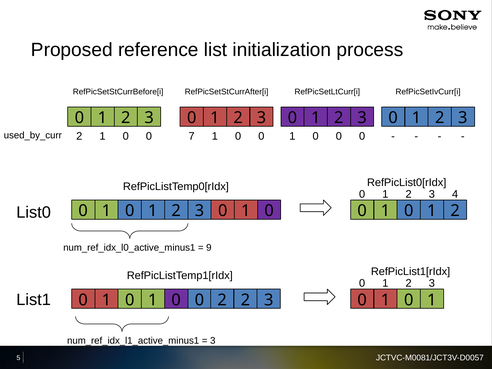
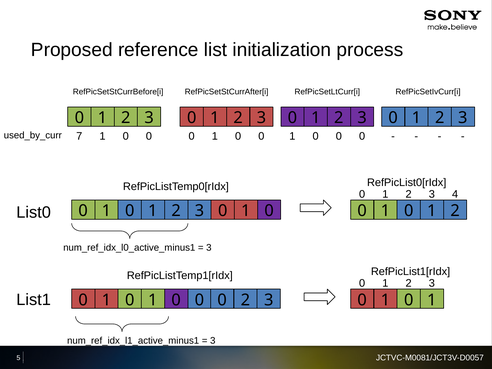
used_by_curr 2: 2 -> 7 (79, 136)
7: 7 -> 0 (192, 136)
9: 9 -> 3 (209, 248)
2: 2 -> 0 (222, 300)
